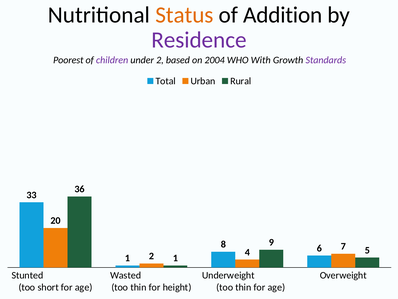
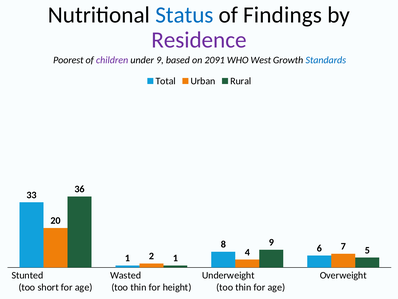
Status colour: orange -> blue (184, 15)
Addition: Addition -> Findings (283, 15)
under 2: 2 -> 9 (160, 60)
2004: 2004 -> 2091 (215, 60)
With: With -> West (261, 60)
Standards colour: purple -> blue (326, 60)
